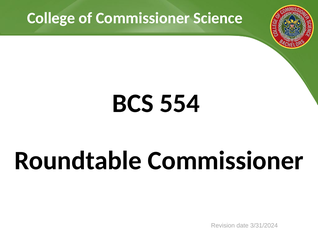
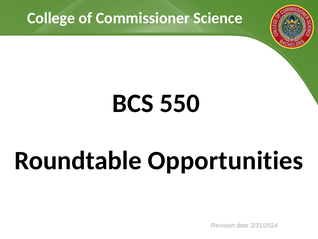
554: 554 -> 550 (180, 103)
Roundtable Commissioner: Commissioner -> Opportunities (225, 160)
